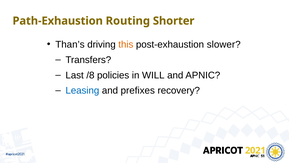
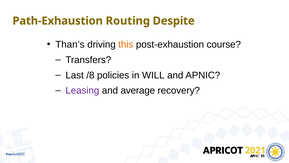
Shorter: Shorter -> Despite (174, 21)
slower: slower -> course (224, 44)
Leasing colour: blue -> purple (82, 90)
prefixes: prefixes -> average (138, 90)
